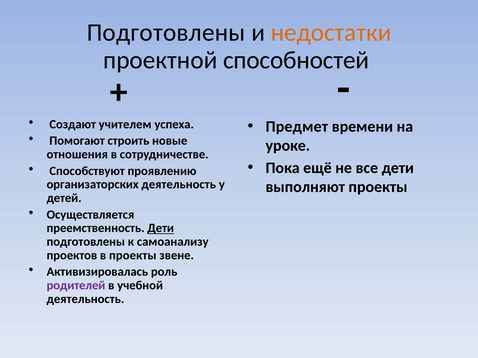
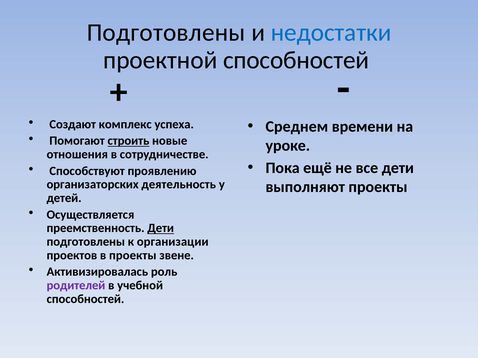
недостатки colour: orange -> blue (331, 32)
учителем: учителем -> комплекс (125, 125)
Предмет: Предмет -> Среднем (297, 127)
строить underline: none -> present (128, 141)
самоанализу: самоанализу -> организации (173, 242)
деятельность: деятельность -> способностей (85, 299)
